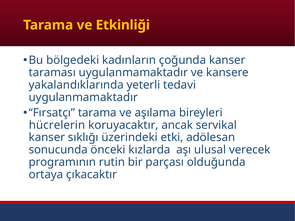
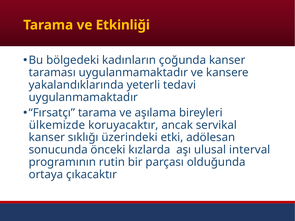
hücrelerin: hücrelerin -> ülkemizde (57, 125)
verecek: verecek -> interval (250, 150)
